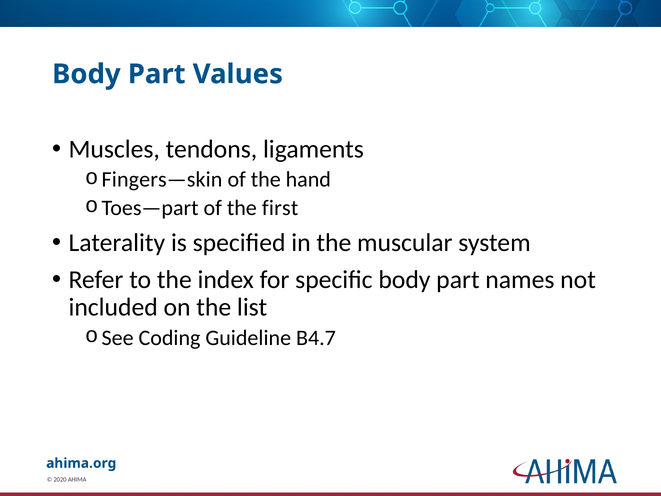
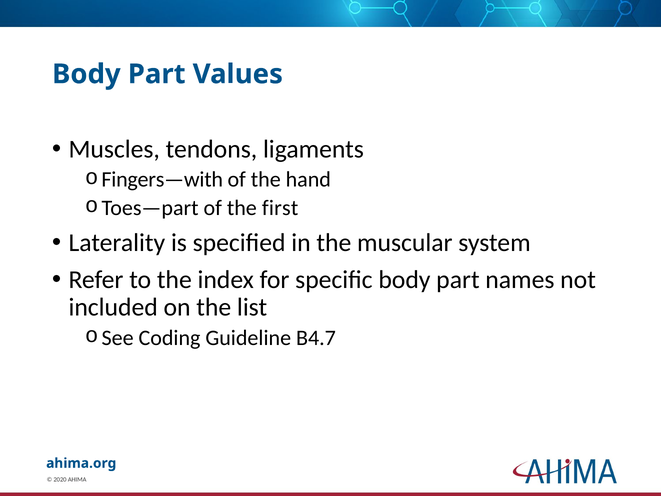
Fingers—skin: Fingers—skin -> Fingers—with (162, 179)
